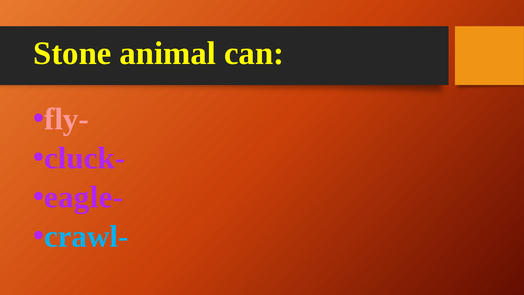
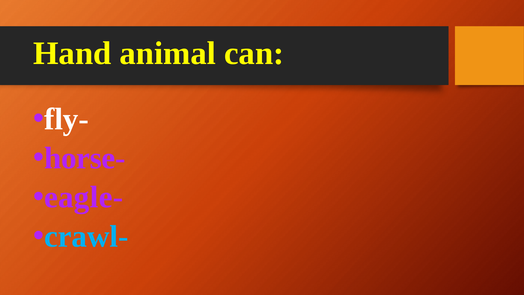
Stone: Stone -> Hand (72, 53)
fly- colour: pink -> white (66, 119)
cluck-: cluck- -> horse- (85, 158)
